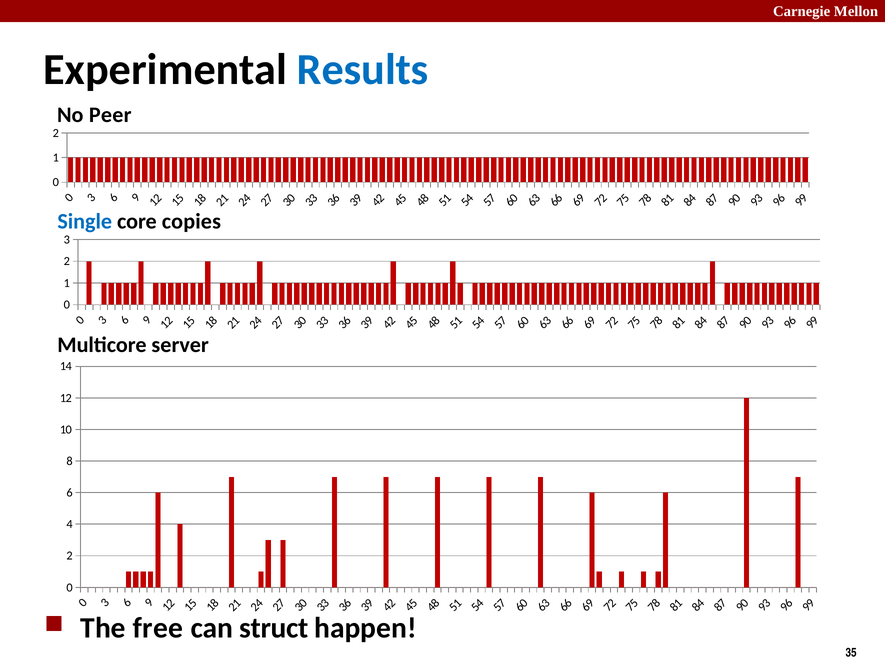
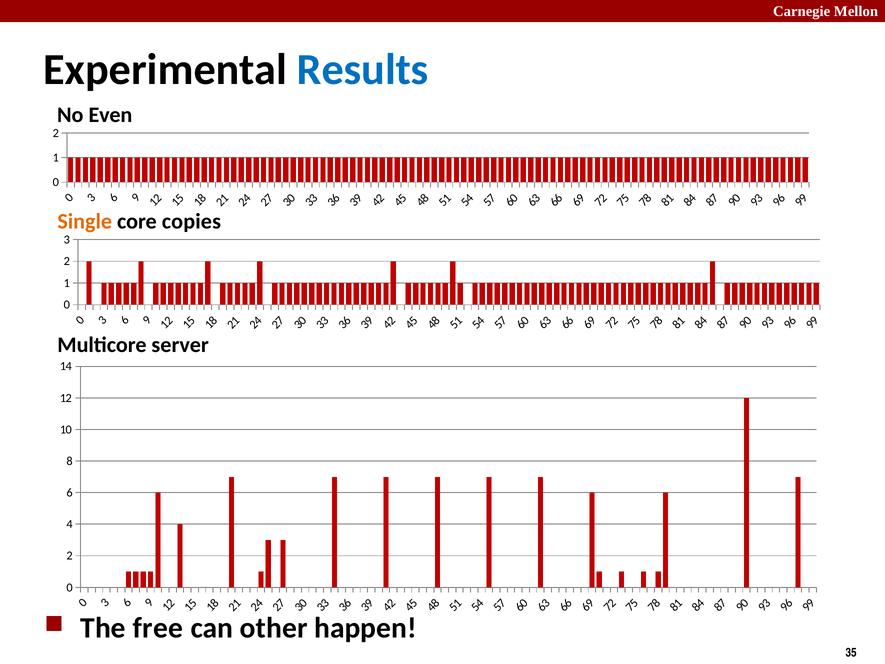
Peer: Peer -> Even (110, 115)
Single colour: blue -> orange (85, 221)
struct: struct -> other (274, 628)
